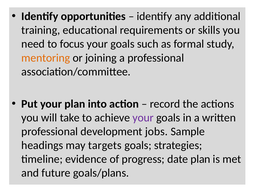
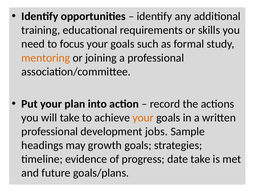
your colour: purple -> orange (143, 117)
targets: targets -> growth (105, 145)
date plan: plan -> take (201, 159)
